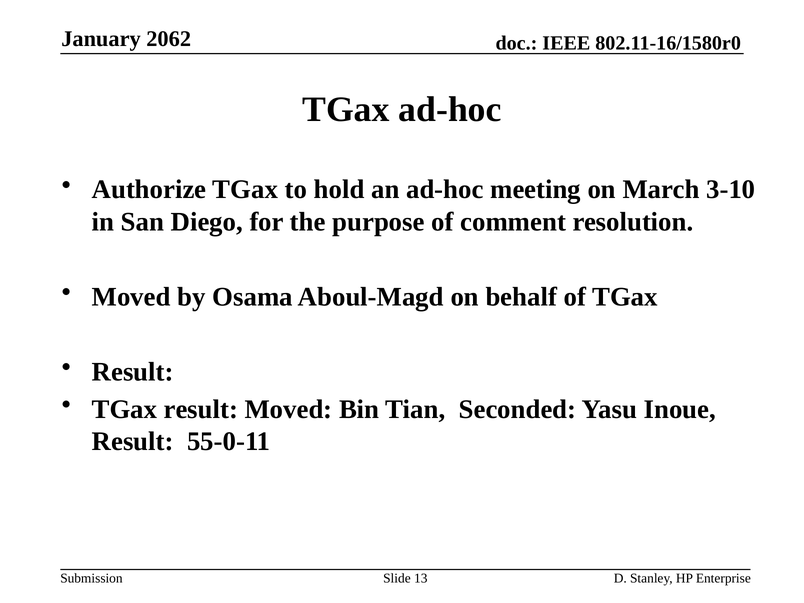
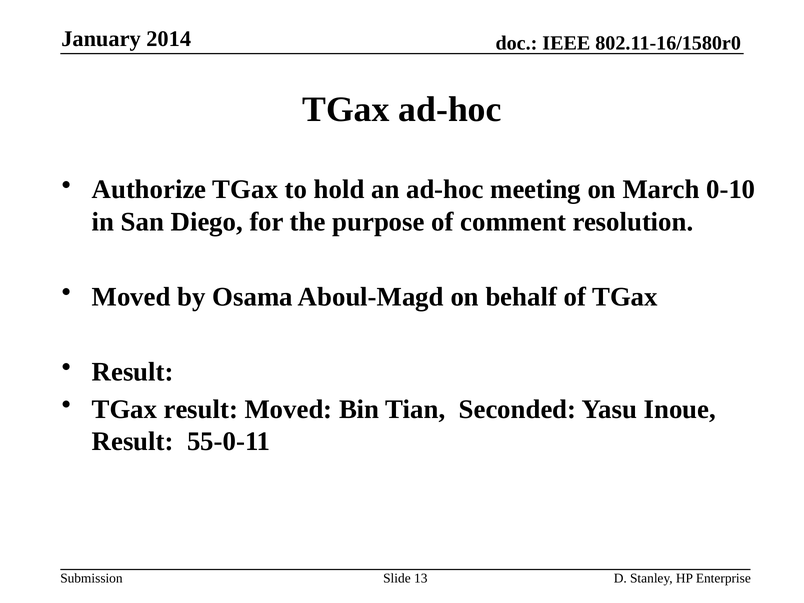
2062: 2062 -> 2014 (169, 39)
3-10: 3-10 -> 0-10 (731, 190)
